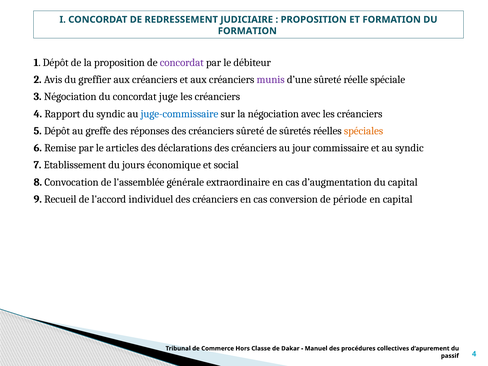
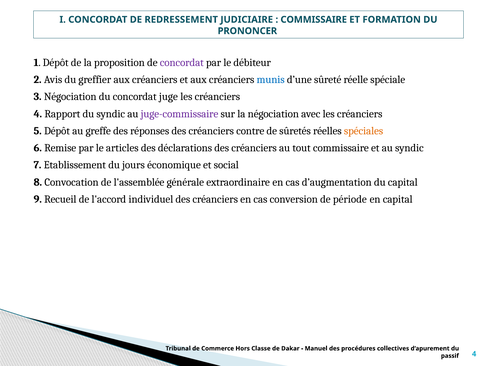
PROPOSITION: PROPOSITION -> COMMISSAIRE (314, 20)
FORMATION: FORMATION -> PRONONCER (247, 31)
munis colour: purple -> blue (271, 80)
juge-commissaire colour: blue -> purple (180, 114)
créanciers sûreté: sûreté -> contre (250, 131)
jour: jour -> tout (302, 148)
